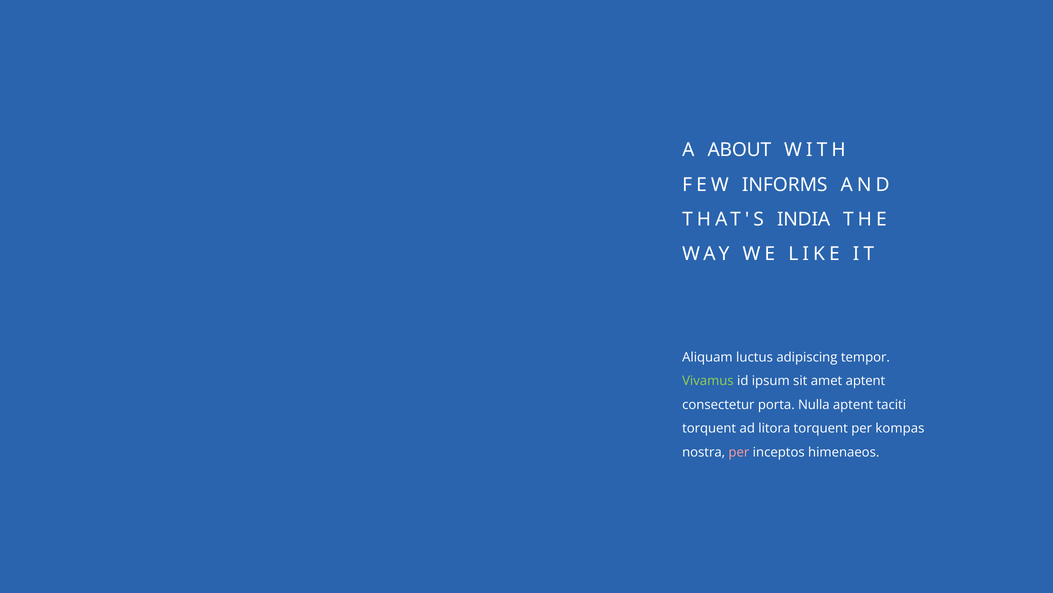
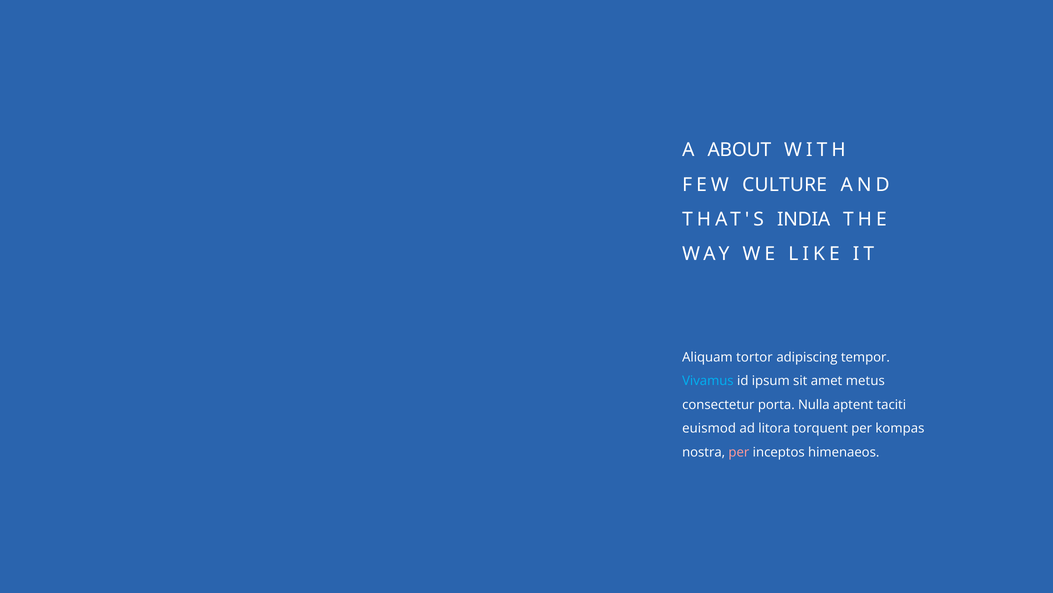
INFORMS: INFORMS -> CULTURE (785, 185)
luctus: luctus -> tortor (754, 357)
Vivamus colour: light green -> light blue (708, 381)
amet aptent: aptent -> metus (865, 381)
torquent: torquent -> euismod (709, 428)
